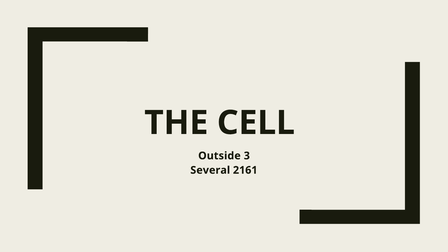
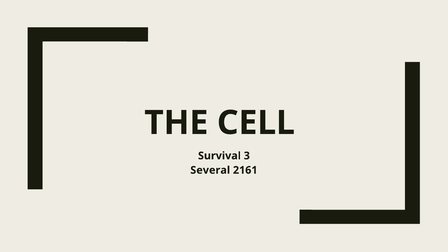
Outside: Outside -> Survival (219, 156)
